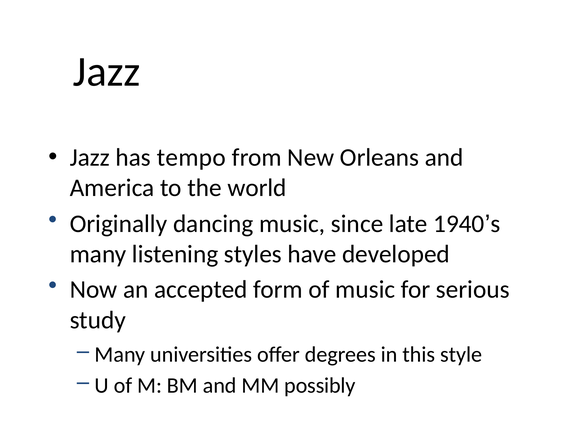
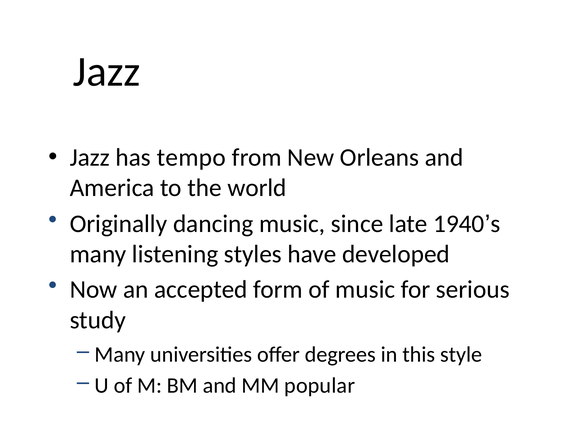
possibly: possibly -> popular (320, 385)
